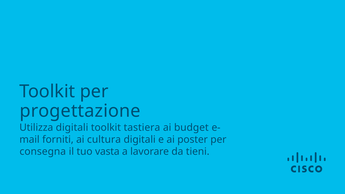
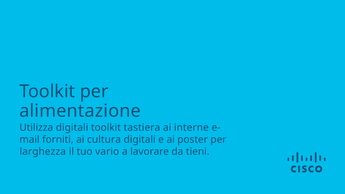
progettazione: progettazione -> alimentazione (80, 111)
budget: budget -> interne (191, 127)
consegna: consegna -> larghezza (43, 152)
vasta: vasta -> vario (107, 152)
